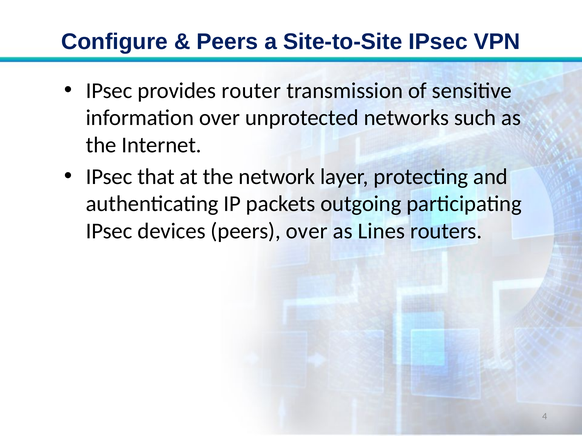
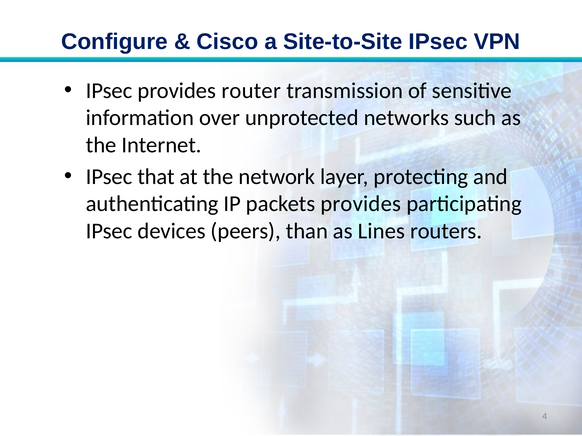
Peers: Peers -> Cisco (227, 42)
packets outgoing: outgoing -> provides (361, 204)
peers over: over -> than (307, 231)
